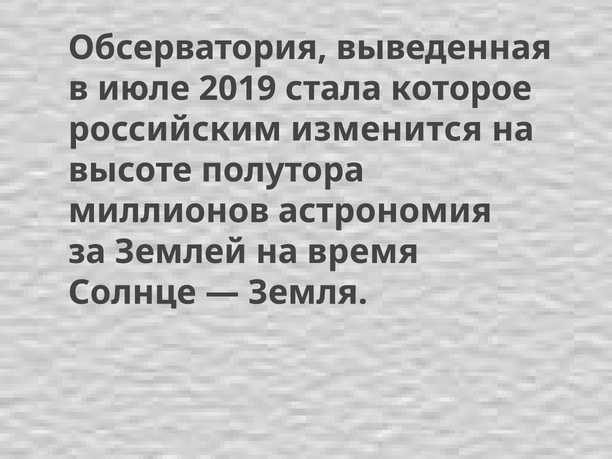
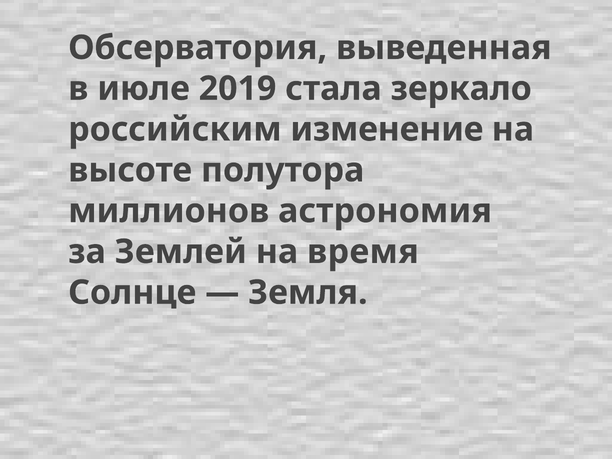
которое: которое -> зеркало (461, 89)
изменится: изменится -> изменение (387, 129)
